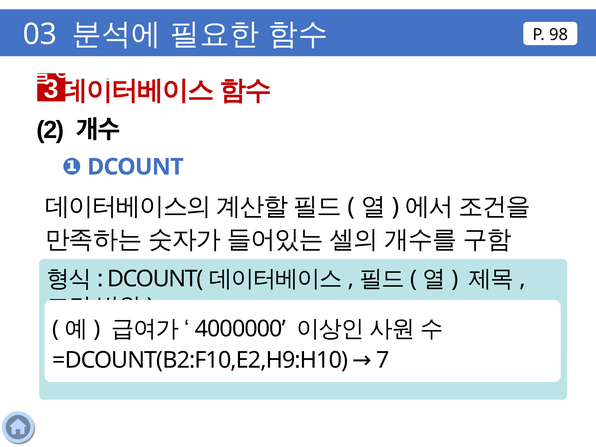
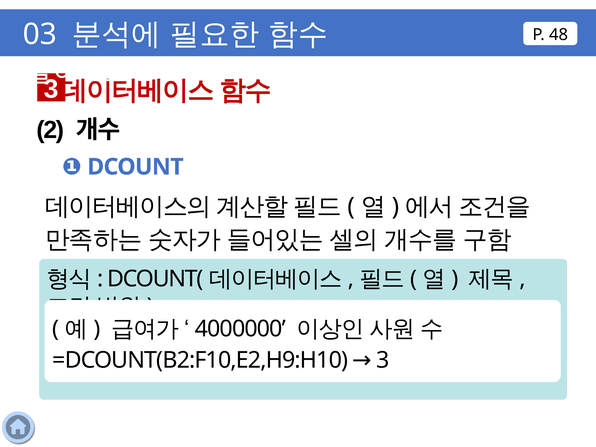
98: 98 -> 48 (559, 35)
=DCOUNT(B2:F10,E2,H9:H10 7: 7 -> 3 (383, 360)
